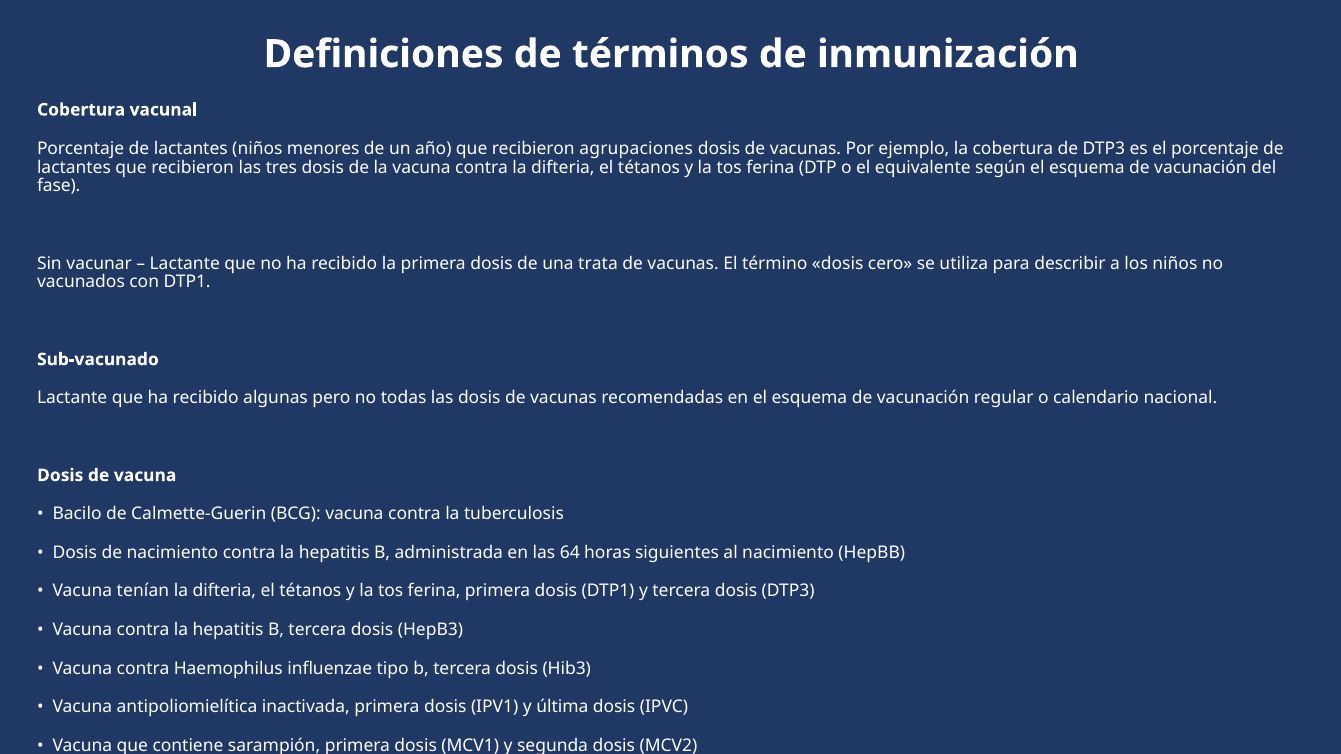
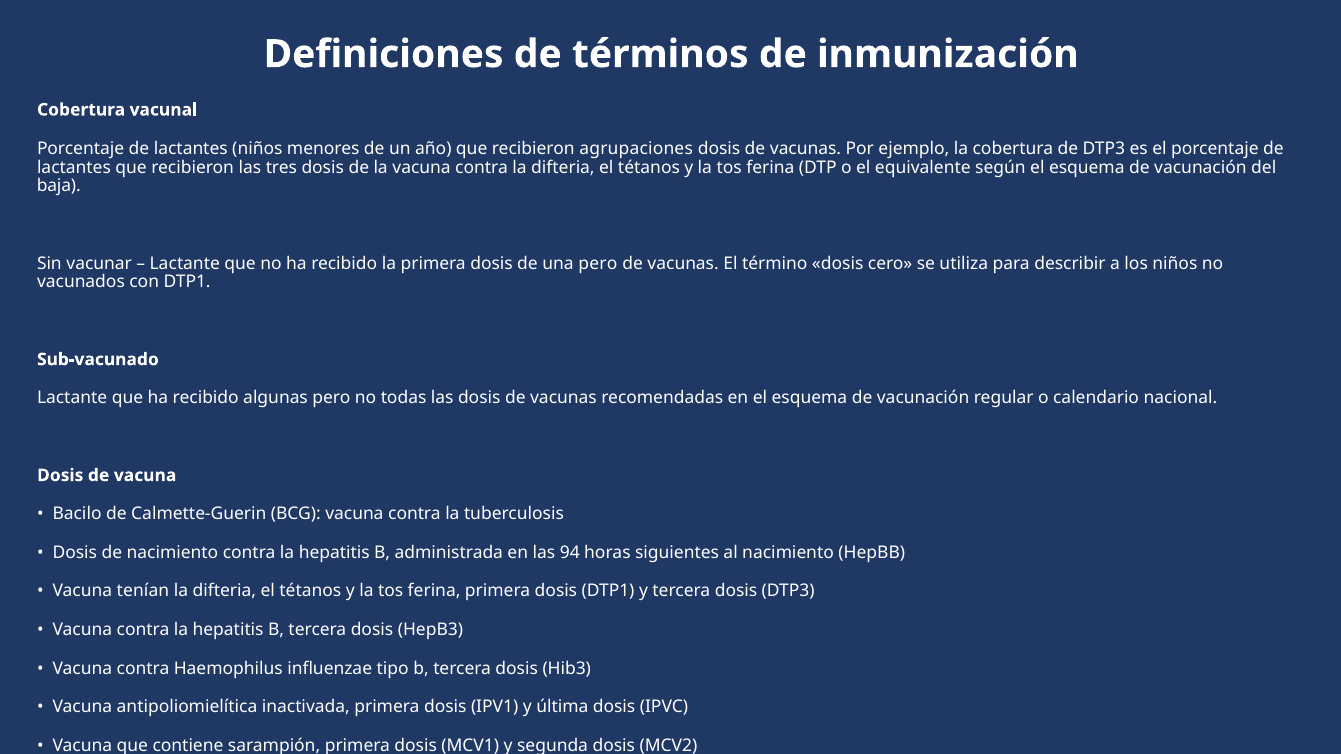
fase: fase -> baja (59, 186)
una trata: trata -> pero (598, 263)
64: 64 -> 94 (570, 553)
